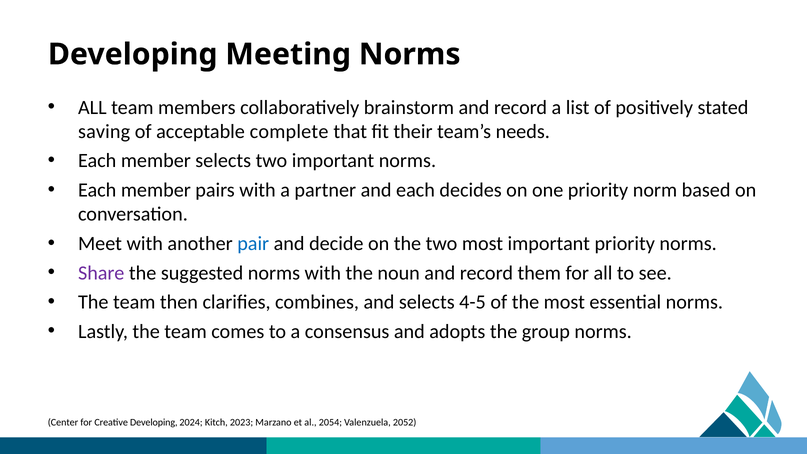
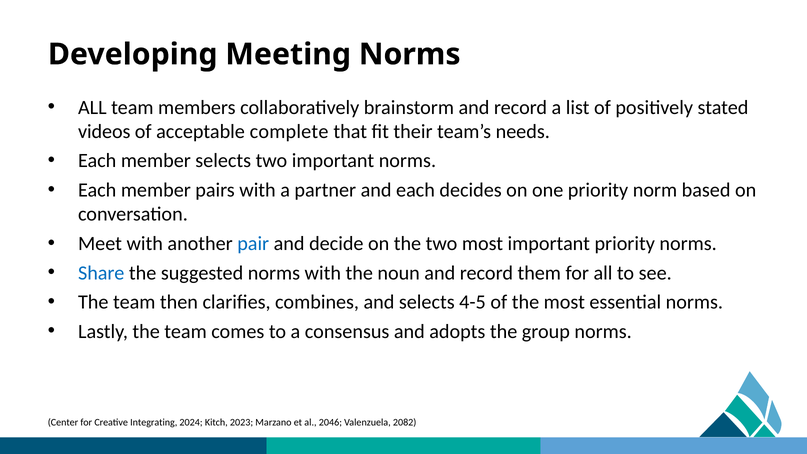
saving: saving -> videos (104, 132)
Share colour: purple -> blue (101, 273)
Creative Developing: Developing -> Integrating (154, 422)
2054: 2054 -> 2046 (330, 422)
2052: 2052 -> 2082 (405, 422)
